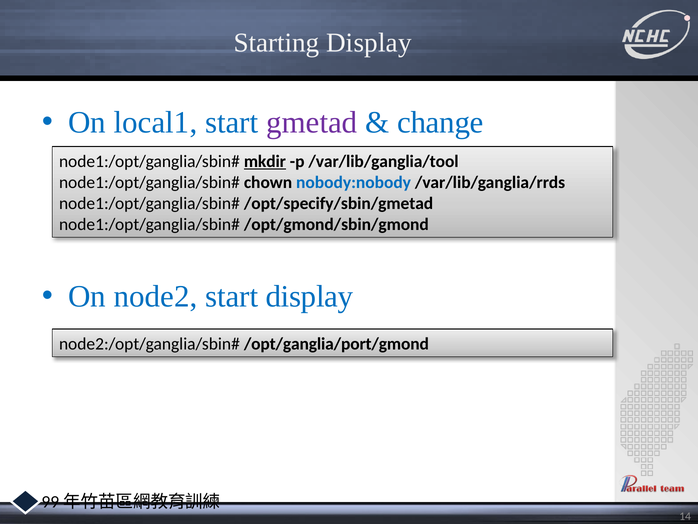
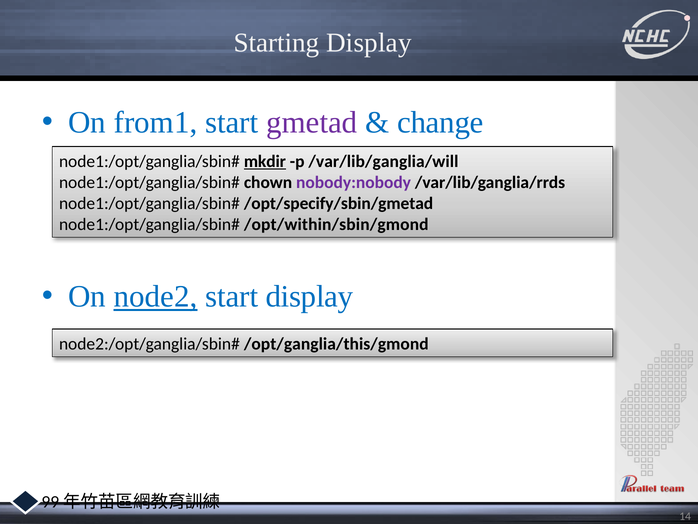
local1: local1 -> from1 (156, 122)
/var/lib/ganglia/tool: /var/lib/ganglia/tool -> /var/lib/ganglia/will (383, 161)
nobody:nobody colour: blue -> purple (354, 182)
/opt/gmond/sbin/gmond: /opt/gmond/sbin/gmond -> /opt/within/sbin/gmond (336, 224)
node2 underline: none -> present (156, 296)
/opt/ganglia/port/gmond: /opt/ganglia/port/gmond -> /opt/ganglia/this/gmond (336, 344)
